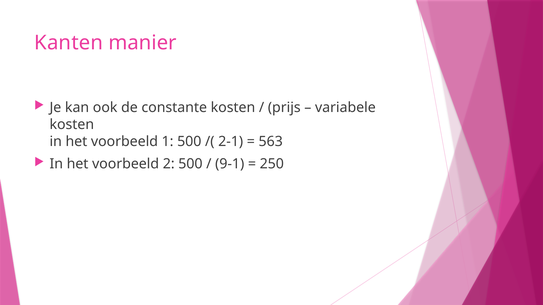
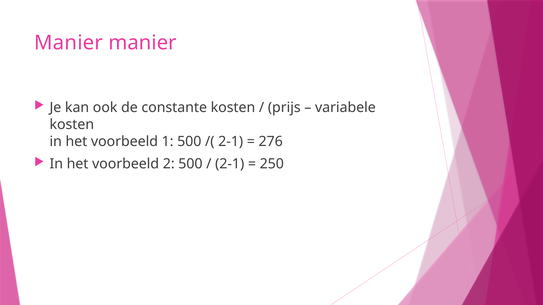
Kanten: Kanten -> Manier (69, 43)
563: 563 -> 276 (271, 142)
9-1: 9-1 -> 2-1 (230, 164)
